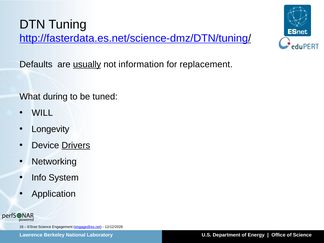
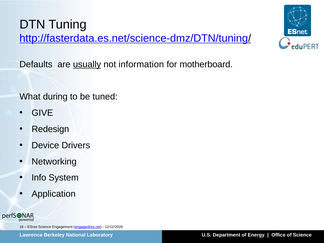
replacement: replacement -> motherboard (206, 64)
WILL: WILL -> GIVE (42, 113)
Longevity: Longevity -> Redesign (50, 129)
Drivers underline: present -> none (76, 145)
